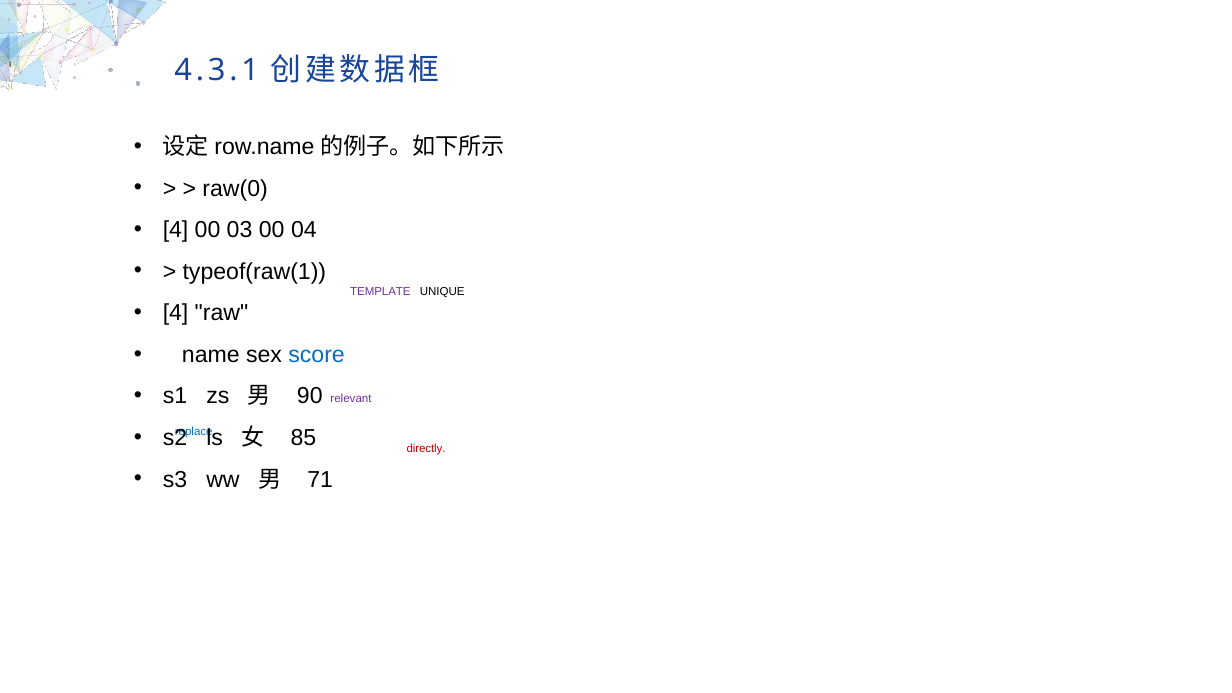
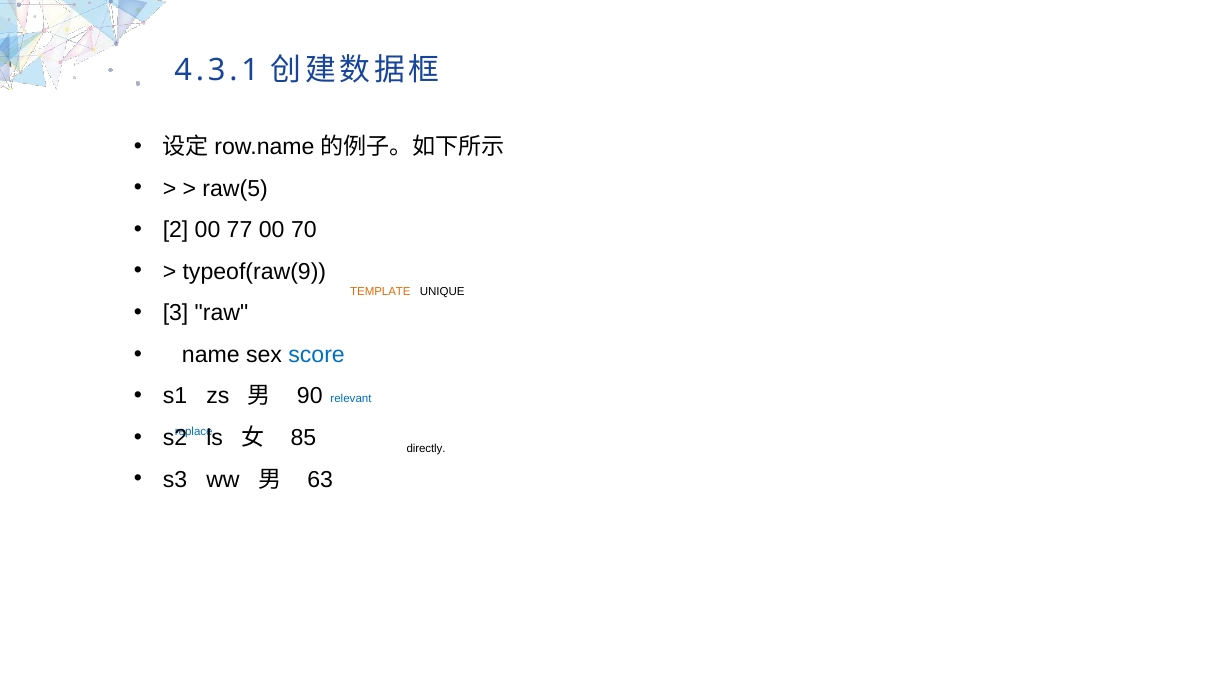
raw(0: raw(0 -> raw(5 (235, 188)
4: 4 -> 2 (176, 230)
03: 03 -> 77 (240, 230)
04: 04 -> 70 (304, 230)
typeof(raw(1: typeof(raw(1 -> typeof(raw(9 (254, 272)
TEMPLATE colour: purple -> orange (380, 292)
4: 4 -> 3 (176, 313)
relevant colour: purple -> blue (351, 399)
directly colour: red -> black (426, 449)
71: 71 -> 63 (320, 479)
